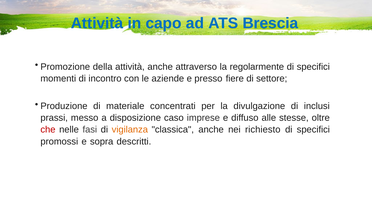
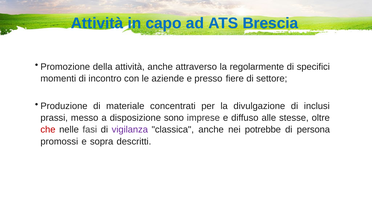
caso: caso -> sono (174, 118)
vigilanza colour: orange -> purple (130, 130)
richiesto: richiesto -> potrebbe (263, 130)
specifici: specifici -> persona (313, 130)
